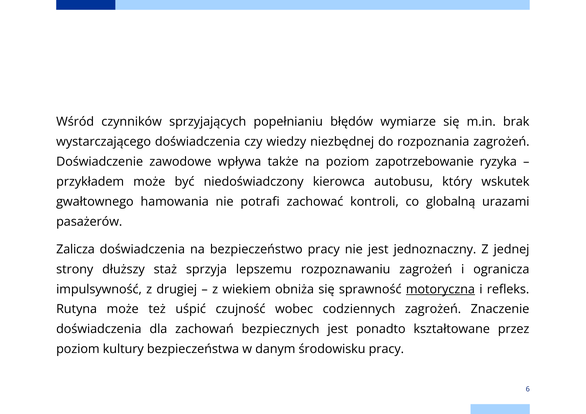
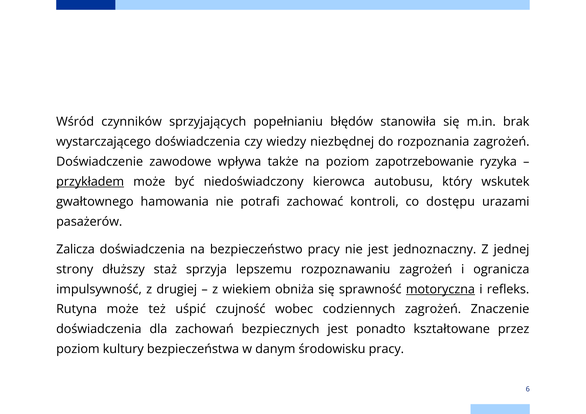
wymiarze: wymiarze -> stanowiła (408, 122)
przykładem underline: none -> present (90, 182)
globalną: globalną -> dostępu (451, 202)
